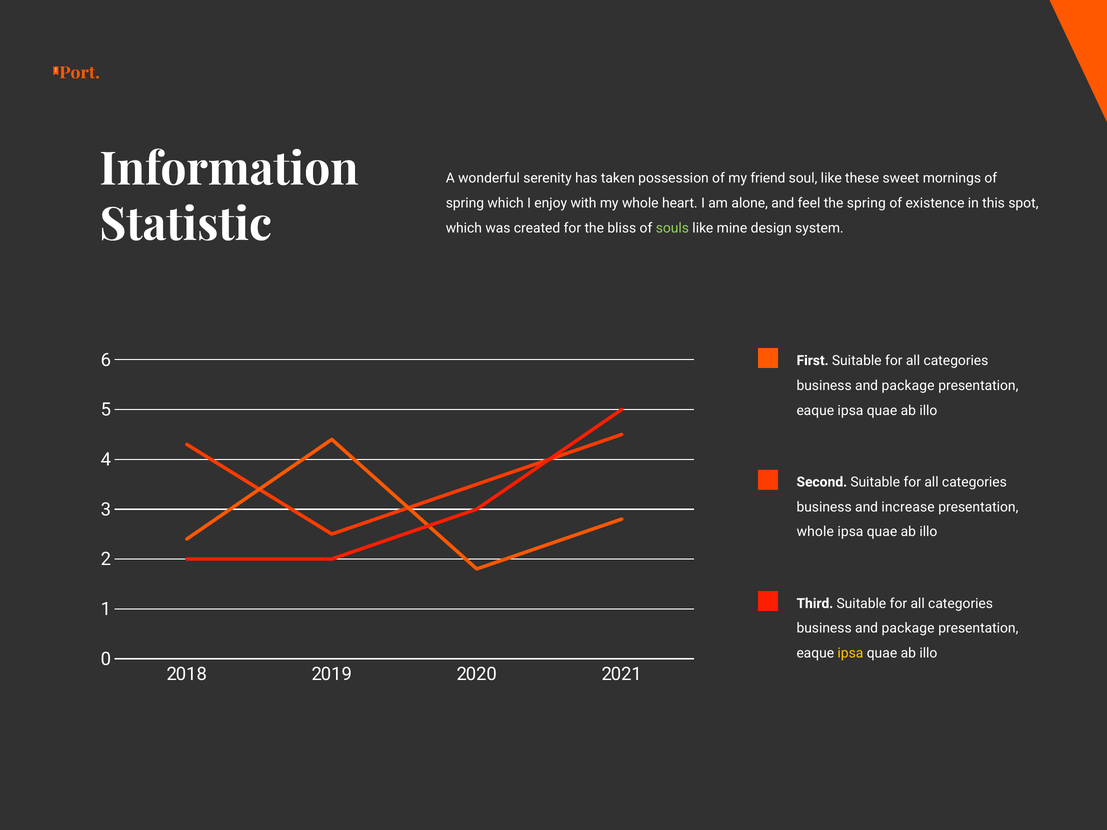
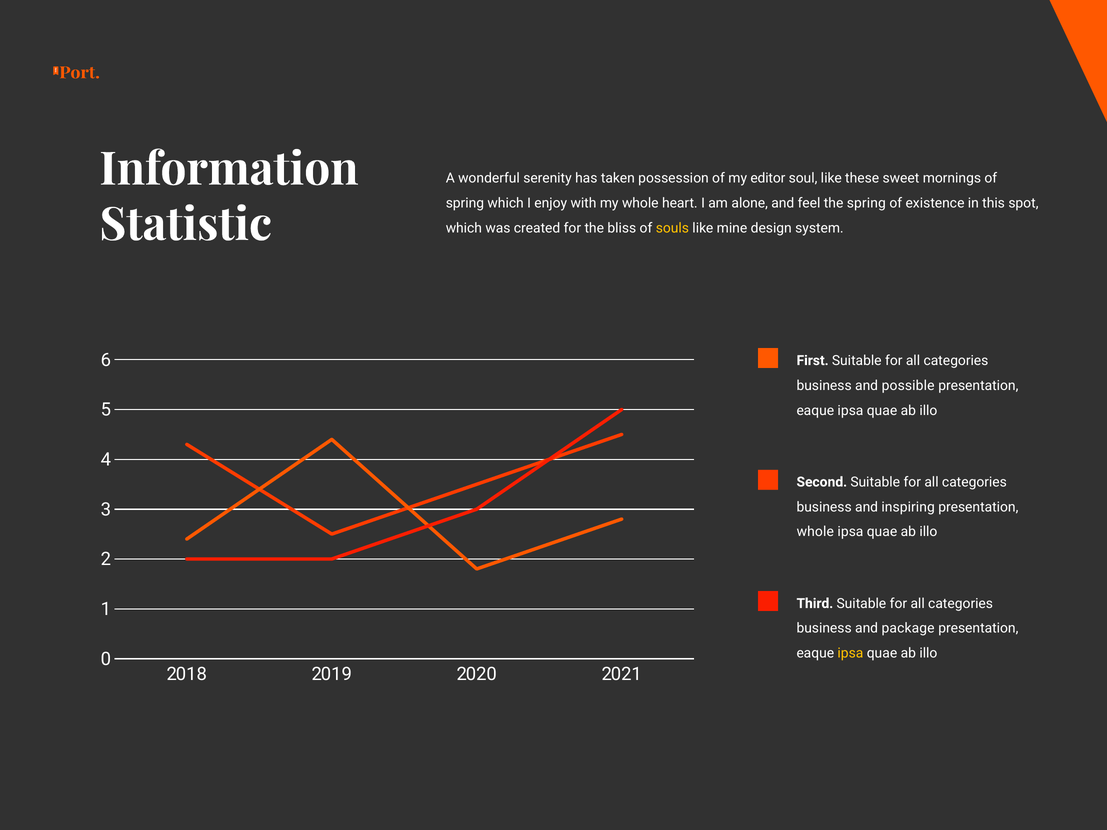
friend: friend -> editor (768, 178)
souls colour: light green -> yellow (672, 228)
package: package -> possible (908, 386)
increase: increase -> inspiring (908, 507)
